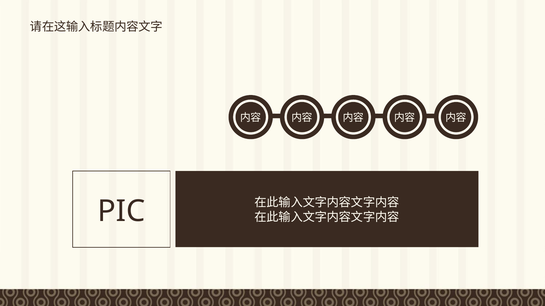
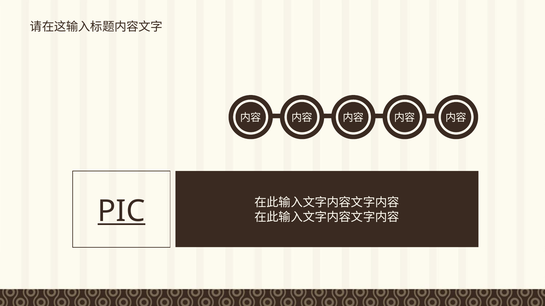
PIC underline: none -> present (121, 212)
